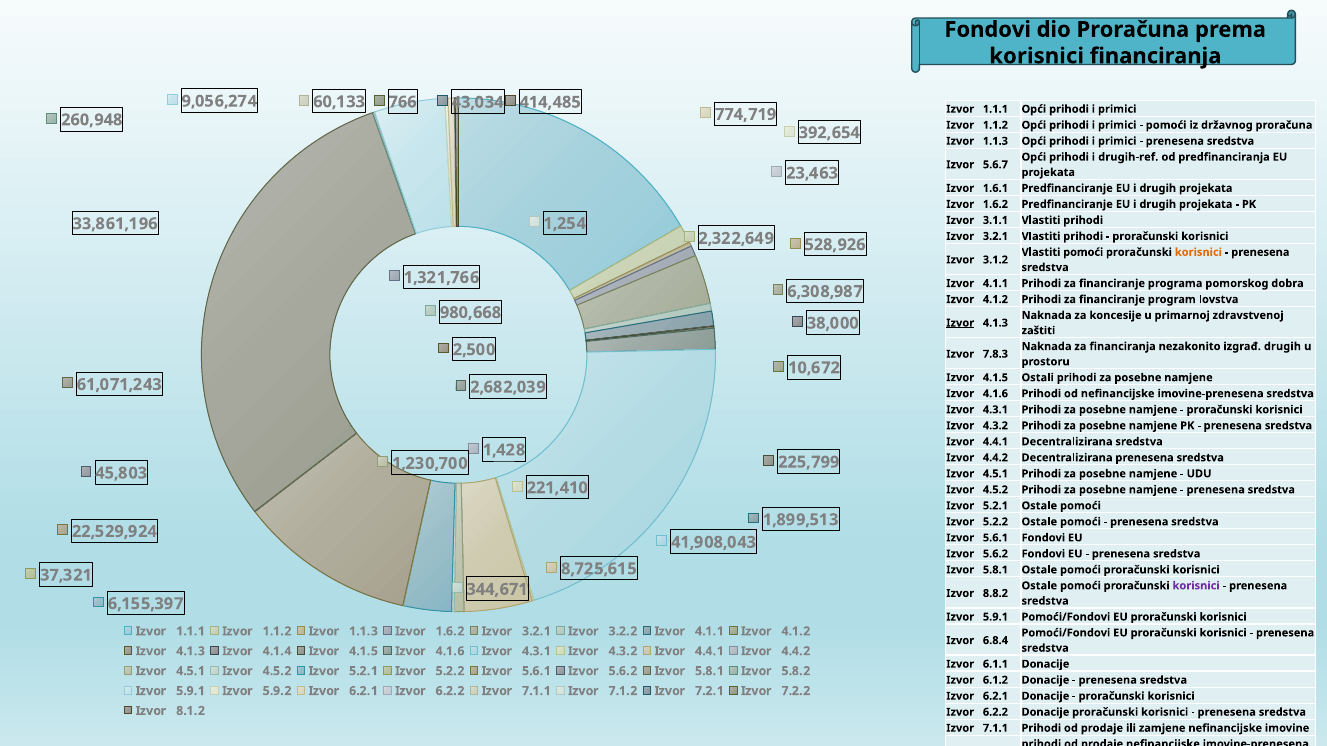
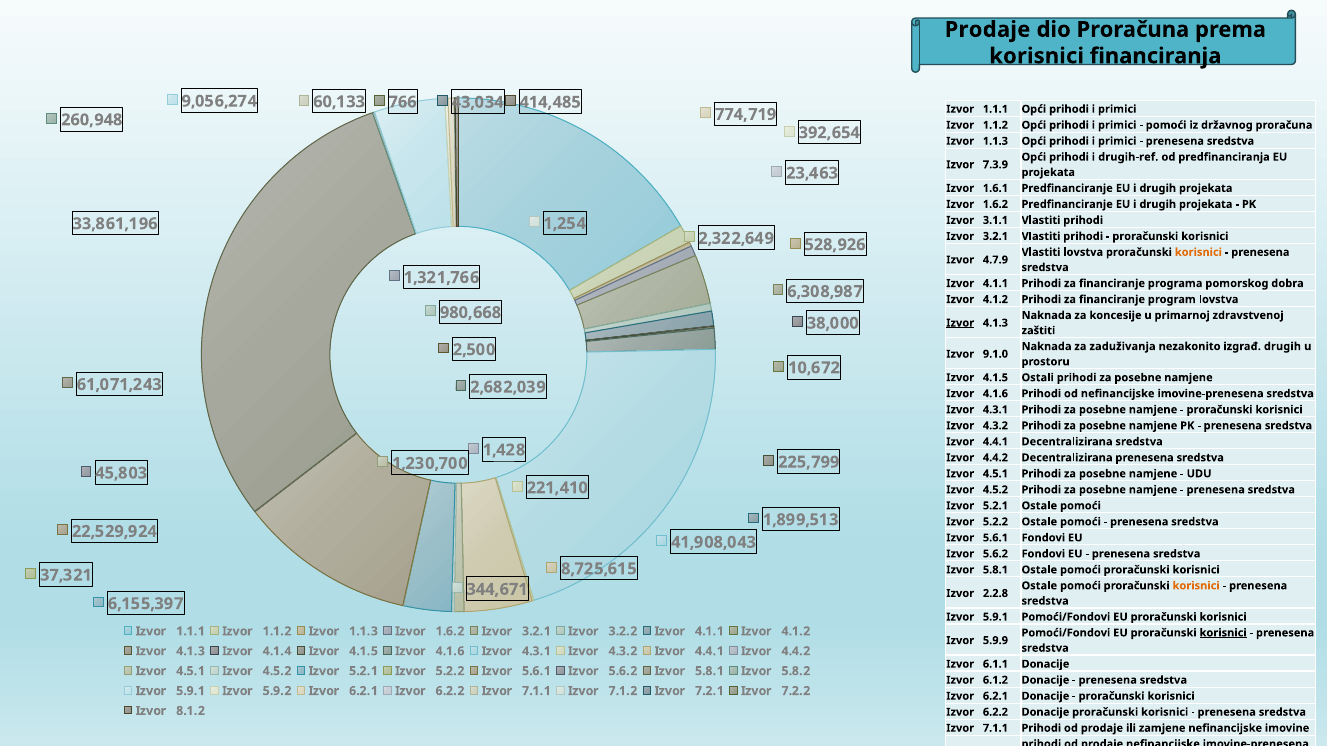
Fondovi: Fondovi -> Prodaje (988, 30)
5.6.7: 5.6.7 -> 7.3.9 (995, 165)
Vlastiti pomoći: pomoći -> lovstva (1083, 252)
3.1.2: 3.1.2 -> 4.7.9 (995, 260)
za financiranja: financiranja -> zaduživanja (1123, 347)
7.8.3: 7.8.3 -> 9.1.0 (995, 354)
korisnici colour: purple -> orange (1196, 586)
8.8.2: 8.8.2 -> 2.2.8 (995, 594)
korisnici underline: none -> present (1223, 633)
6.8.4: 6.8.4 -> 5.9.9 (995, 641)
